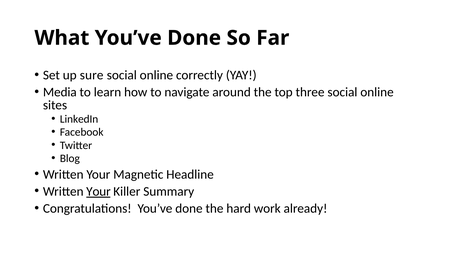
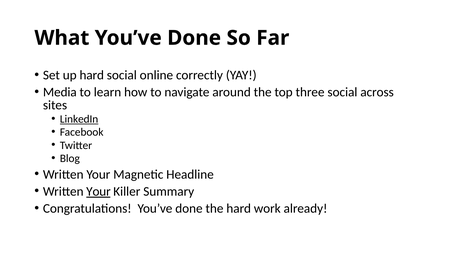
up sure: sure -> hard (92, 75)
three social online: online -> across (377, 92)
LinkedIn underline: none -> present (79, 119)
